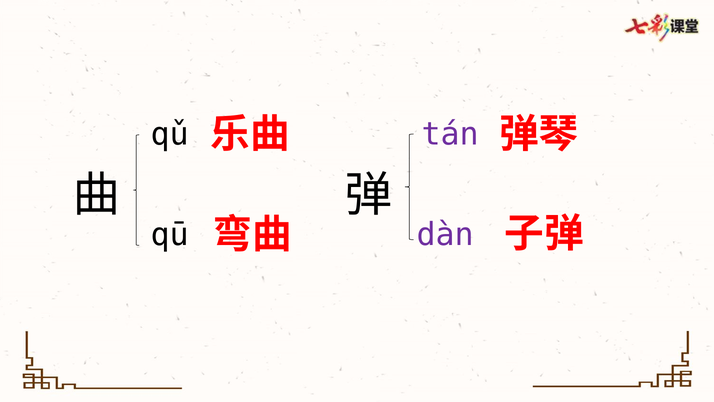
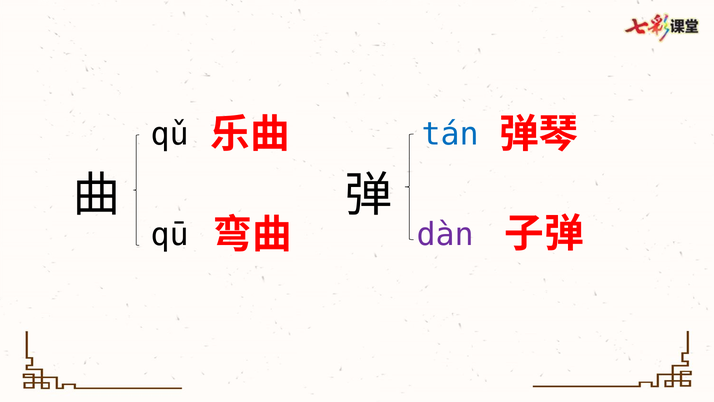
tán colour: purple -> blue (450, 134)
